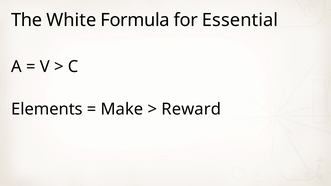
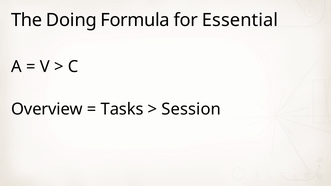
White: White -> Doing (71, 20)
Elements: Elements -> Overview (47, 109)
Make: Make -> Tasks (122, 109)
Reward: Reward -> Session (191, 109)
